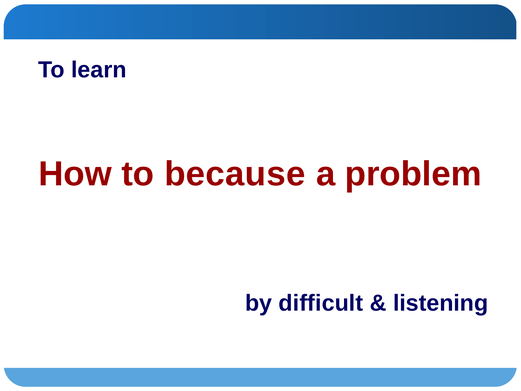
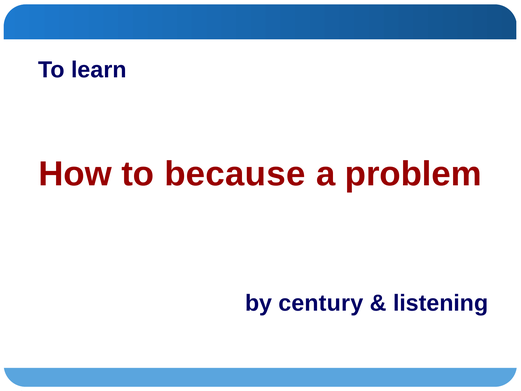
difficult: difficult -> century (321, 303)
